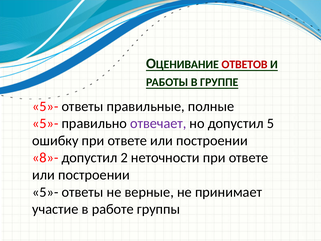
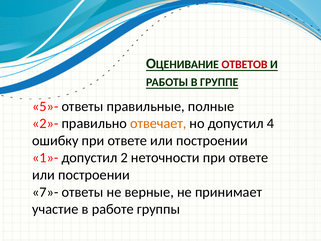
5»-: 5»- -> 2»- (45, 123)
отвечает colour: purple -> orange (158, 123)
5: 5 -> 4 (270, 123)
8»-: 8»- -> 1»- (45, 158)
5»-: 5»- -> 7»- (45, 192)
